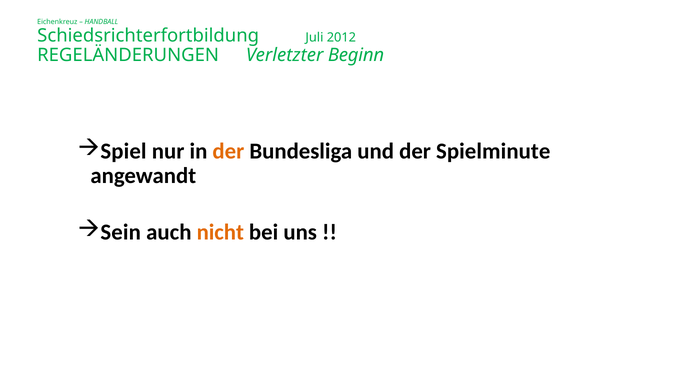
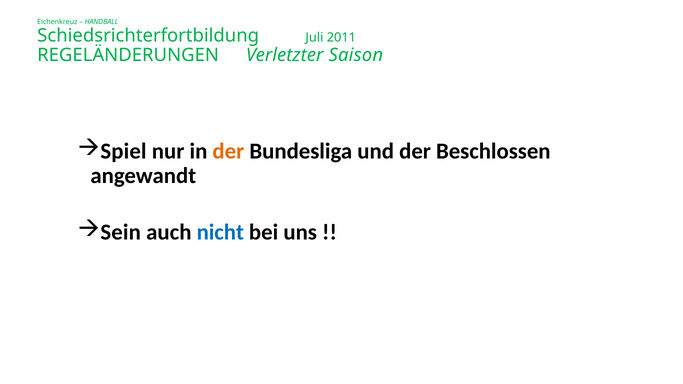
2012: 2012 -> 2011 (341, 37)
Beginn: Beginn -> Saison (356, 55)
Spielminute: Spielminute -> Beschlossen (493, 151)
nicht colour: orange -> blue (220, 232)
